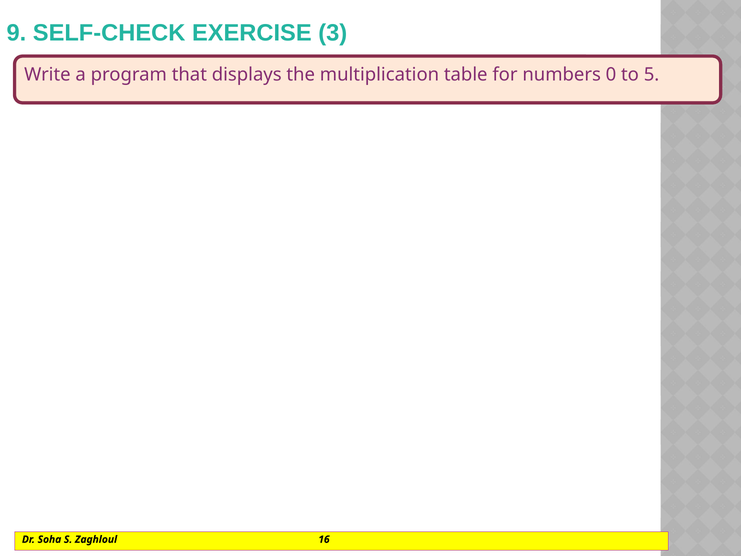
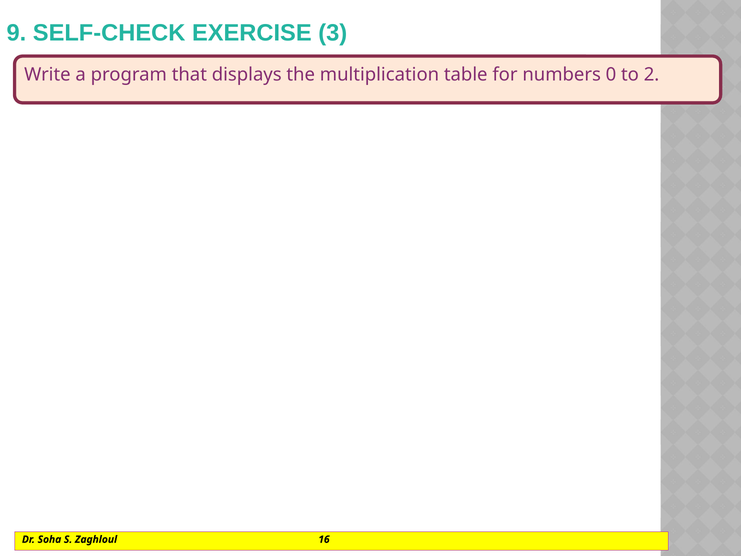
5: 5 -> 2 (652, 74)
